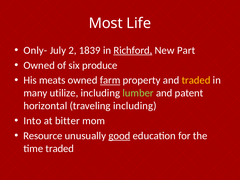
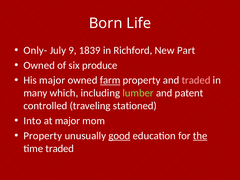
Most: Most -> Born (106, 23)
2: 2 -> 9 (73, 50)
Richford underline: present -> none (133, 50)
His meats: meats -> major (52, 80)
traded colour: yellow -> pink (196, 80)
utilize: utilize -> which (64, 93)
horizontal: horizontal -> controlled (45, 106)
traveling including: including -> stationed (135, 106)
at bitter: bitter -> major (67, 121)
Resource: Resource -> Property (43, 136)
the underline: none -> present (200, 136)
